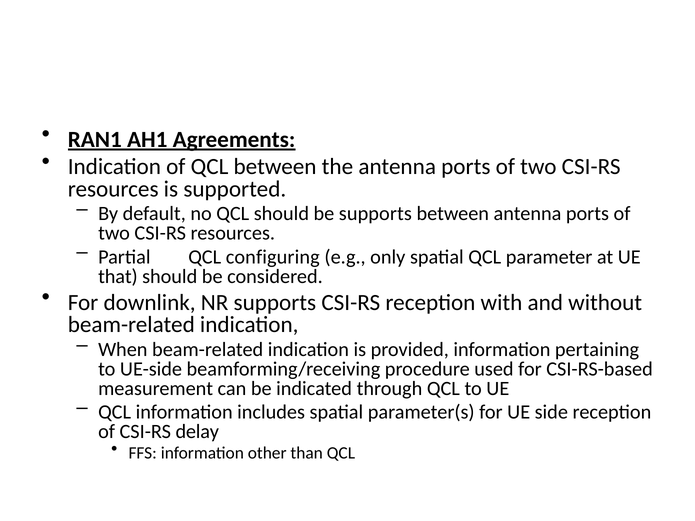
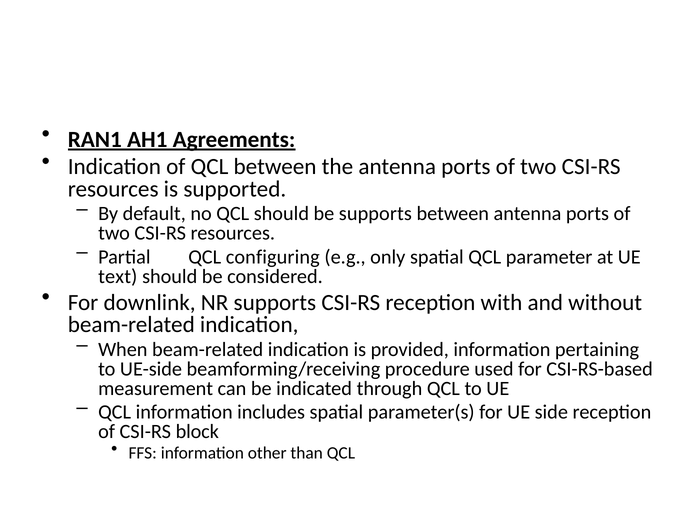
that: that -> text (118, 277)
delay: delay -> block (197, 432)
